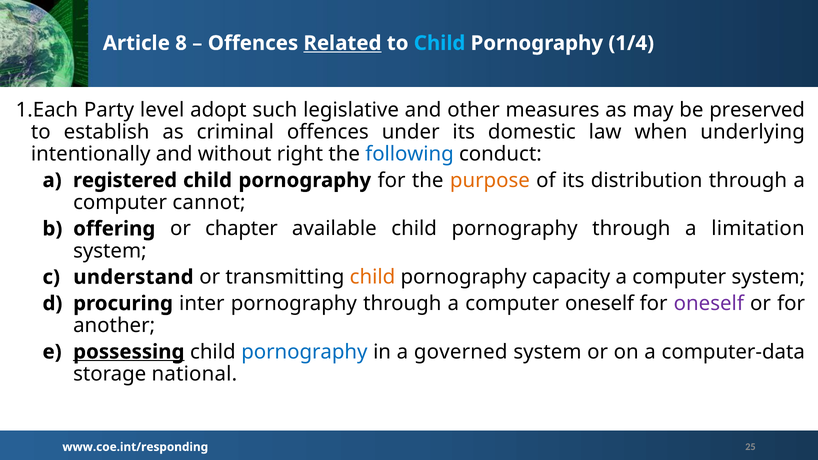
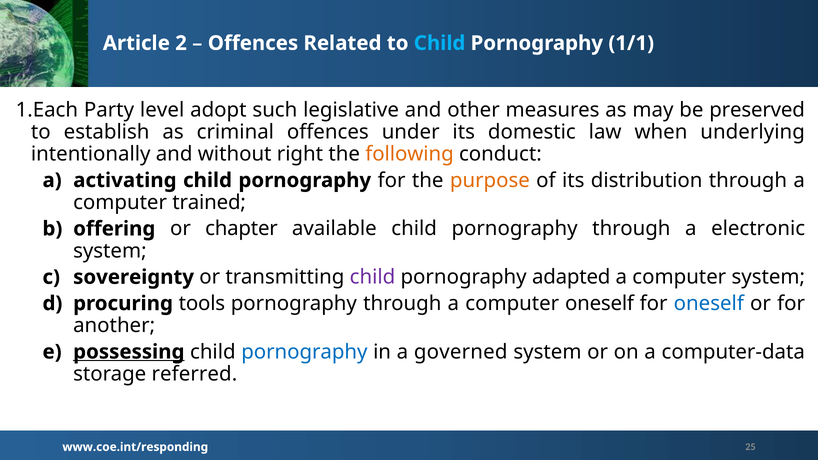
8: 8 -> 2 (181, 43)
Related underline: present -> none (342, 43)
1/4: 1/4 -> 1/1 (631, 43)
following colour: blue -> orange (410, 154)
registered: registered -> activating (125, 180)
cannot: cannot -> trained (209, 202)
limitation: limitation -> electronic (758, 229)
understand: understand -> sovereignty (134, 277)
child colour: orange -> purple (372, 277)
capacity: capacity -> adapted (571, 277)
inter: inter -> tools (202, 304)
oneself colour: purple -> blue (709, 304)
national: national -> referred (194, 374)
